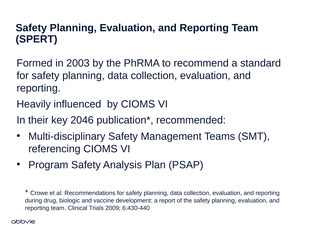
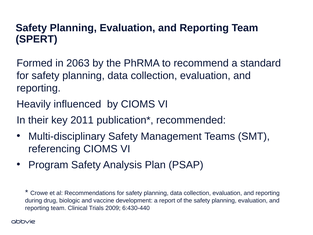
2003: 2003 -> 2063 (78, 63)
2046: 2046 -> 2011 (82, 120)
